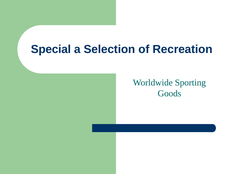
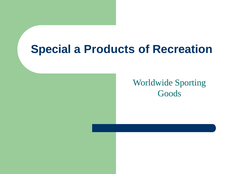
Selection: Selection -> Products (109, 49)
